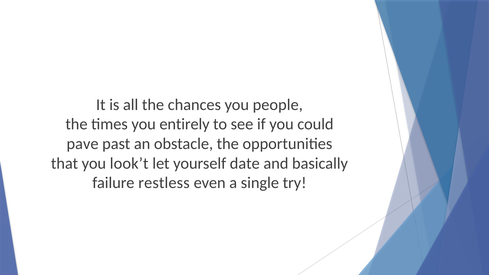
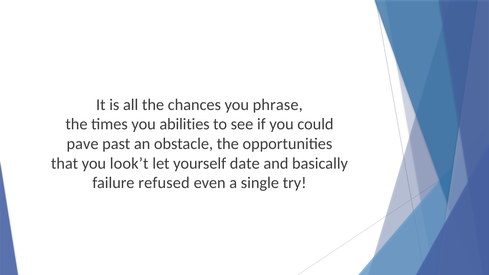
people: people -> phrase (278, 105)
entirely: entirely -> abilities (185, 124)
restless: restless -> refused (164, 183)
